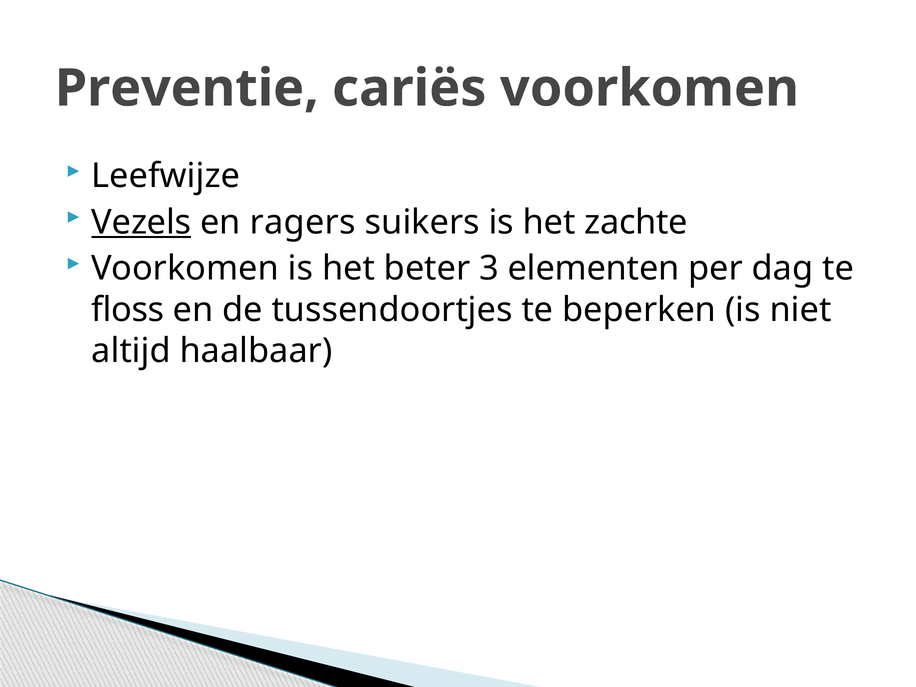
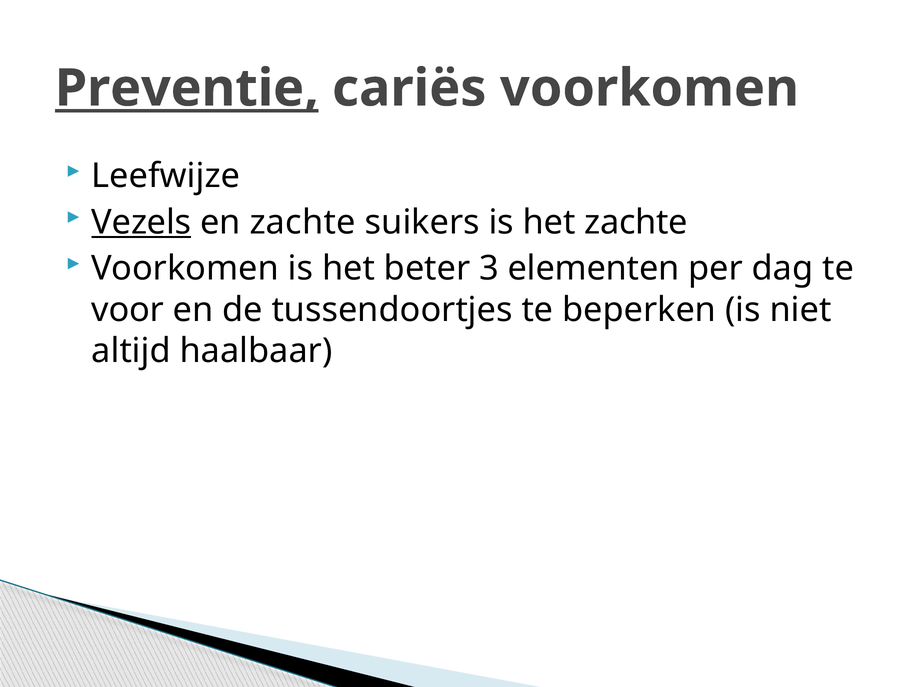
Preventie underline: none -> present (187, 88)
en ragers: ragers -> zachte (303, 222)
floss: floss -> voor (128, 310)
